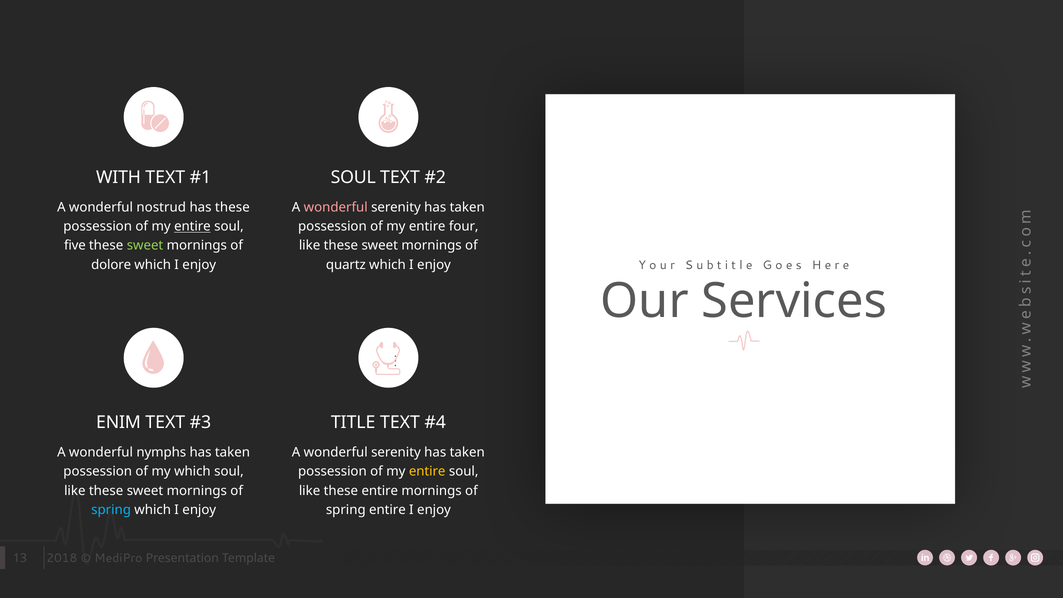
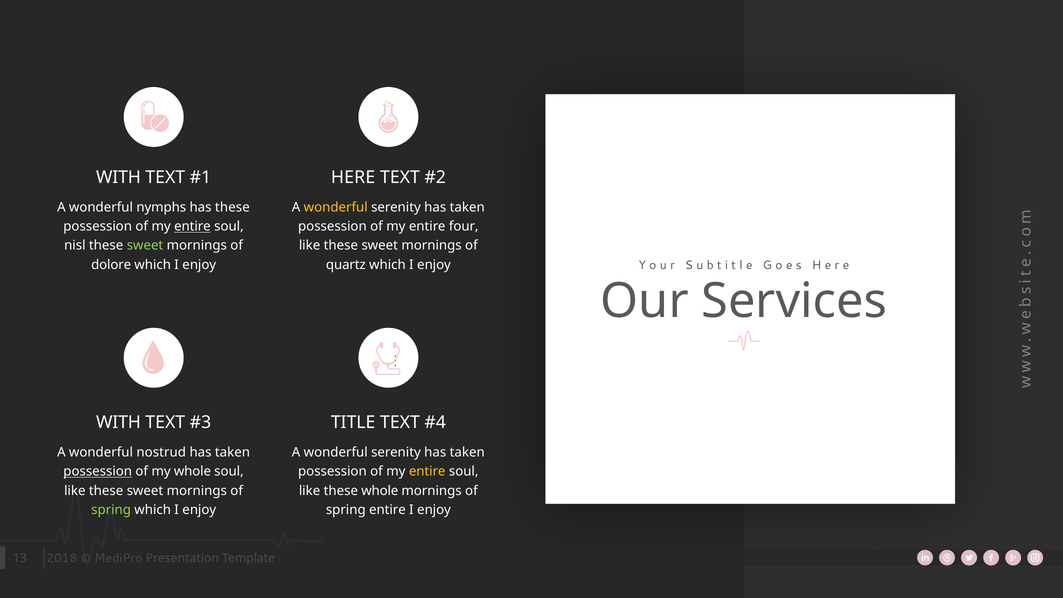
SOUL: SOUL -> HERE (353, 177)
nostrud: nostrud -> nymphs (161, 207)
wonderful colour: pink -> yellow (336, 207)
five: five -> nisl (75, 246)
ENIM: ENIM -> WITH (119, 422)
nymphs: nymphs -> nostrud (161, 452)
possession underline: none -> present (98, 471)
my which: which -> whole (192, 471)
these entire: entire -> whole (380, 491)
spring colour: light blue -> light green (111, 510)
